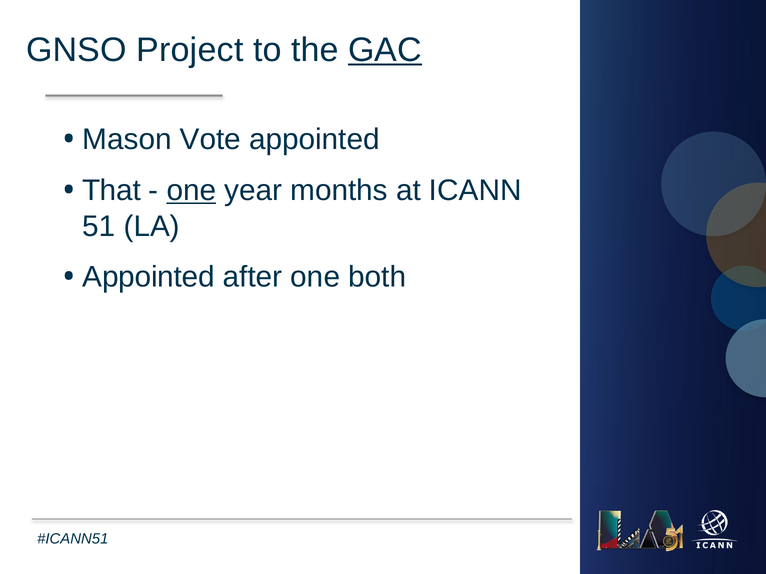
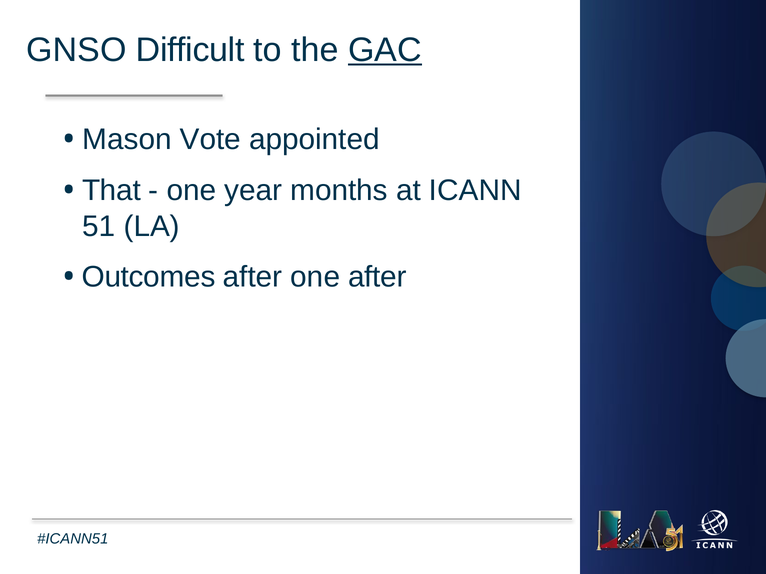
Project: Project -> Difficult (190, 50)
one underline: present -> none (191, 191)
Appointed: Appointed -> Outcomes (149, 277)
one both: both -> after (377, 277)
